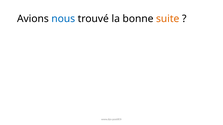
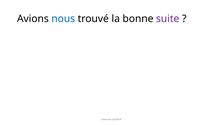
suite colour: orange -> purple (168, 19)
